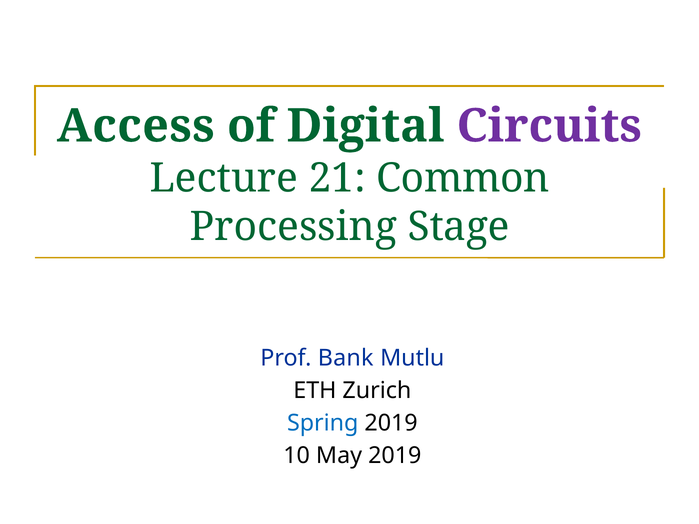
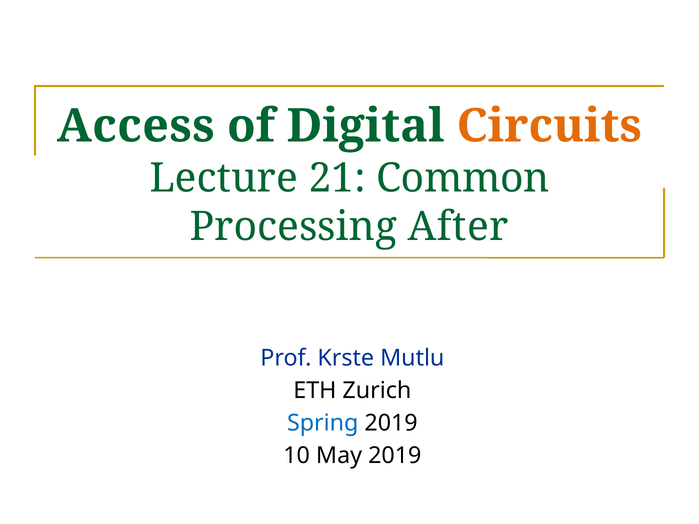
Circuits colour: purple -> orange (549, 126)
Stage: Stage -> After (458, 227)
Bank: Bank -> Krste (346, 358)
